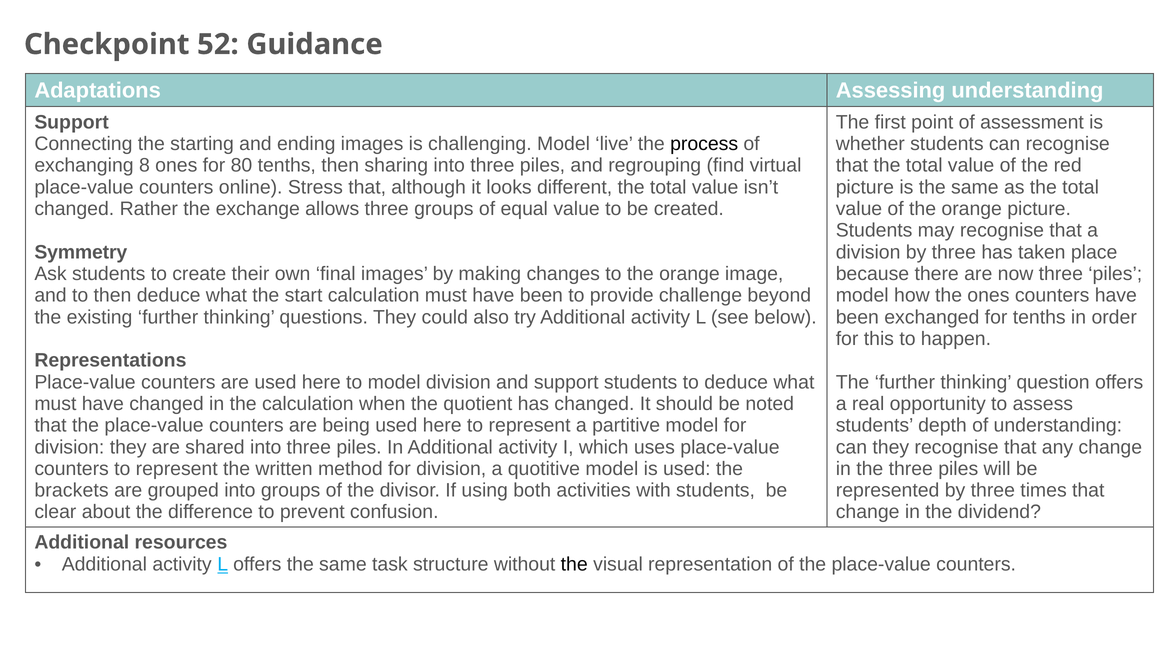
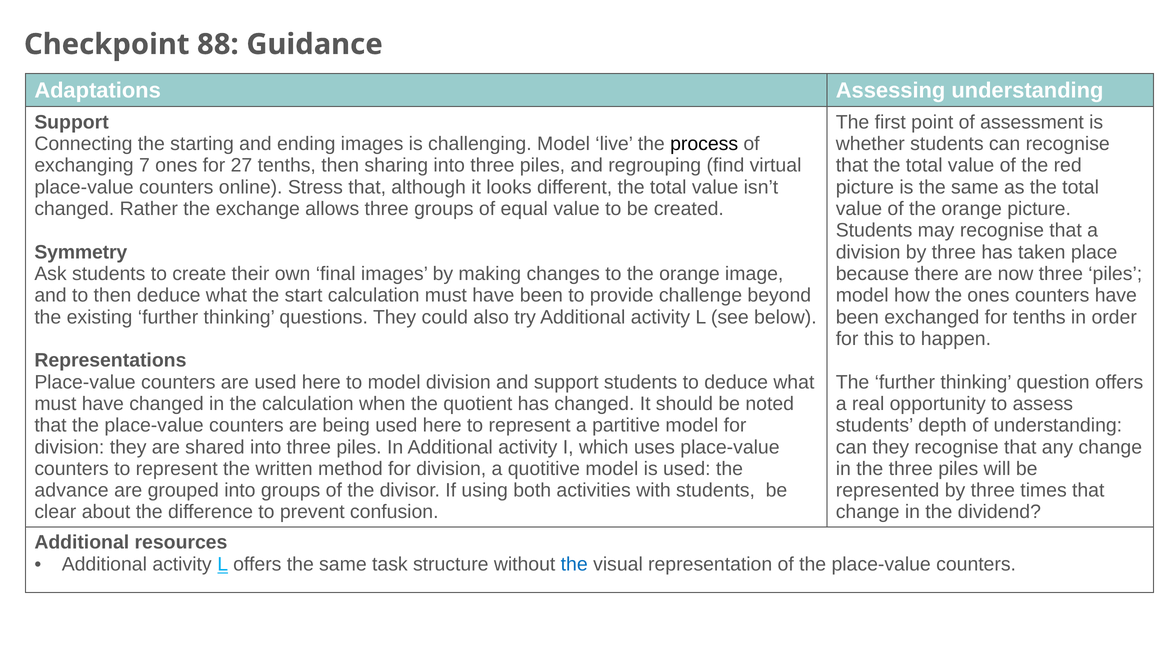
52: 52 -> 88 (218, 44)
8: 8 -> 7 (144, 165)
80: 80 -> 27 (241, 165)
brackets: brackets -> advance (72, 490)
the colour: black -> blue (574, 564)
